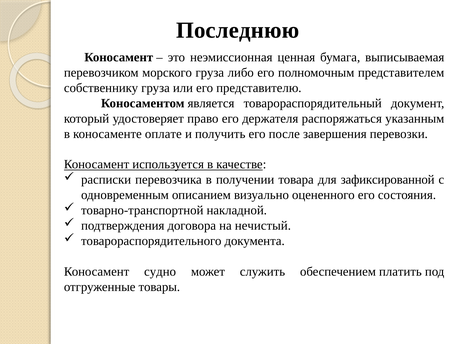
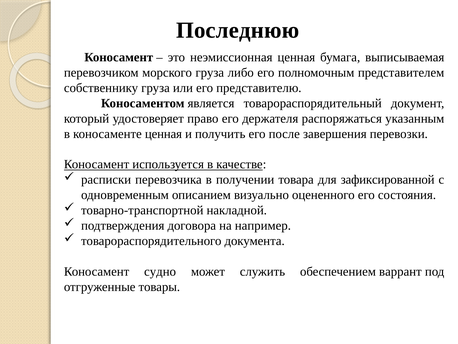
коносаменте оплате: оплате -> ценная (163, 134)
нечистый: нечистый -> например (263, 225)
платить: платить -> варрант (400, 271)
